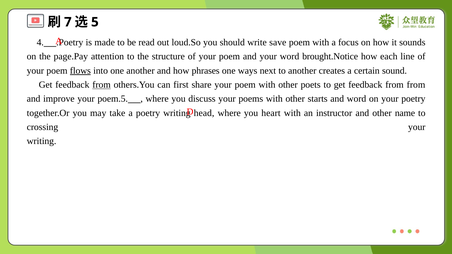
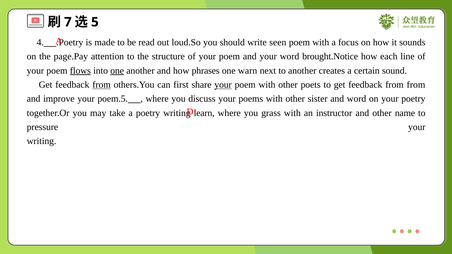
save: save -> seen (278, 42)
one underline: none -> present (117, 71)
ways: ways -> warn (248, 71)
your underline: none -> present (223, 85)
starts: starts -> sister (318, 99)
head: head -> learn (204, 113)
heart: heart -> grass (271, 113)
crossing: crossing -> pressure (42, 127)
